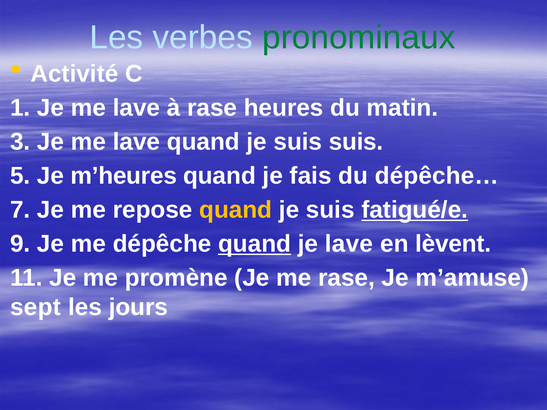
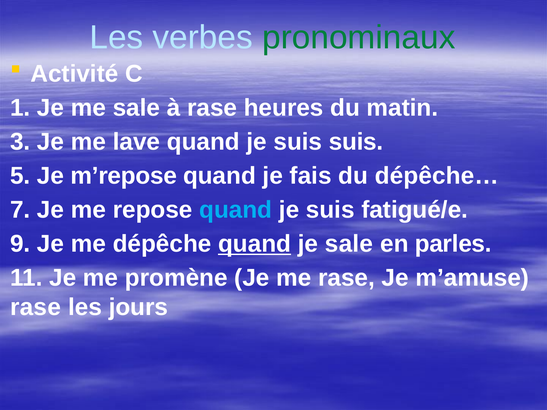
1 Je me lave: lave -> sale (136, 108)
m’heures: m’heures -> m’repose (124, 176)
quand colour: yellow -> light blue (236, 210)
fatigué/e underline: present -> none (415, 210)
je lave: lave -> sale (349, 244)
lèvent: lèvent -> parles (453, 244)
sept: sept -> rase (36, 307)
